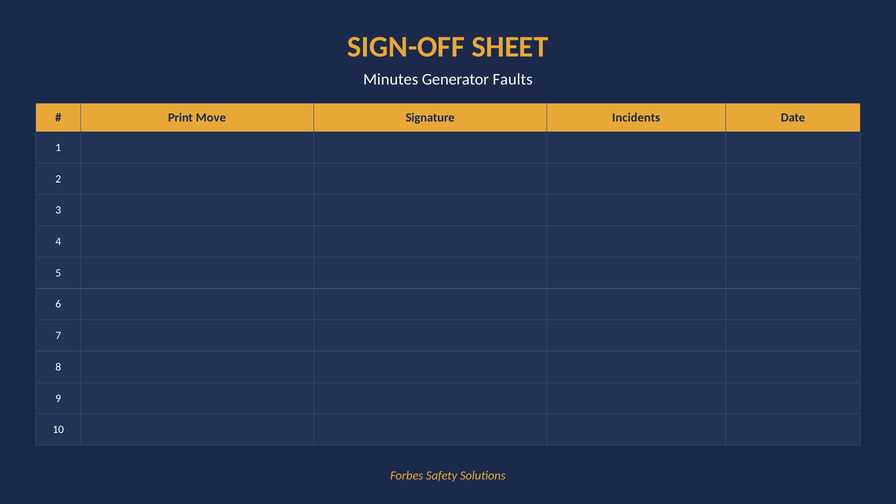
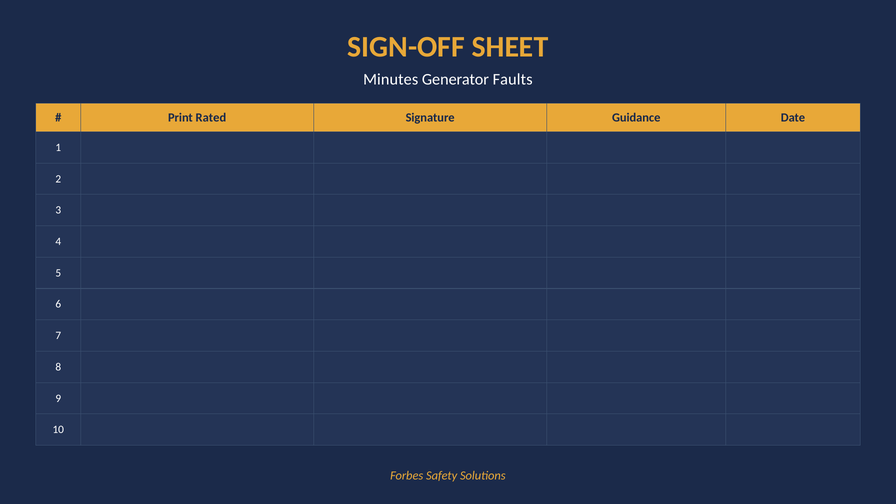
Move: Move -> Rated (211, 117)
Incidents: Incidents -> Guidance (636, 117)
